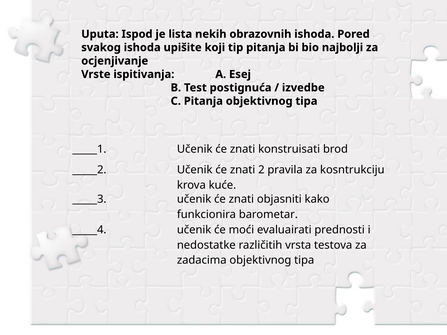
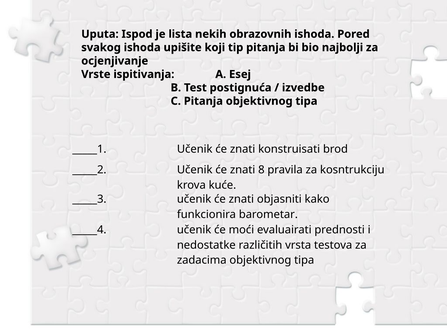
2: 2 -> 8 (261, 170)
